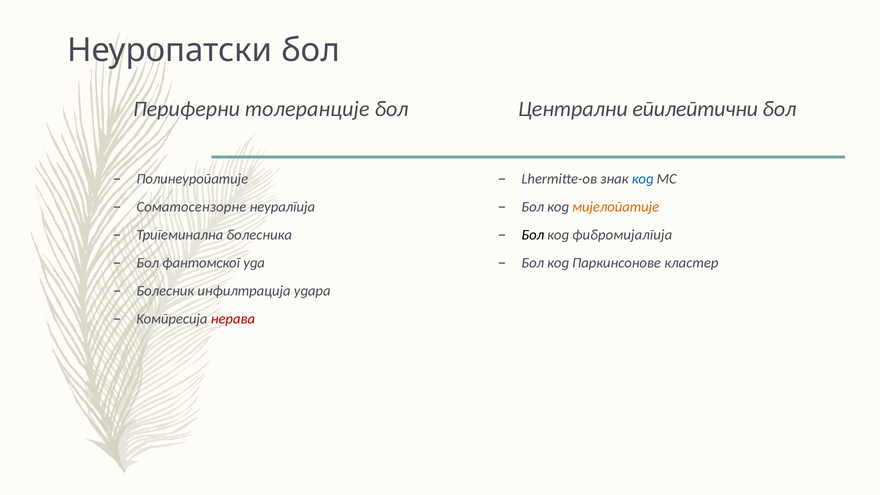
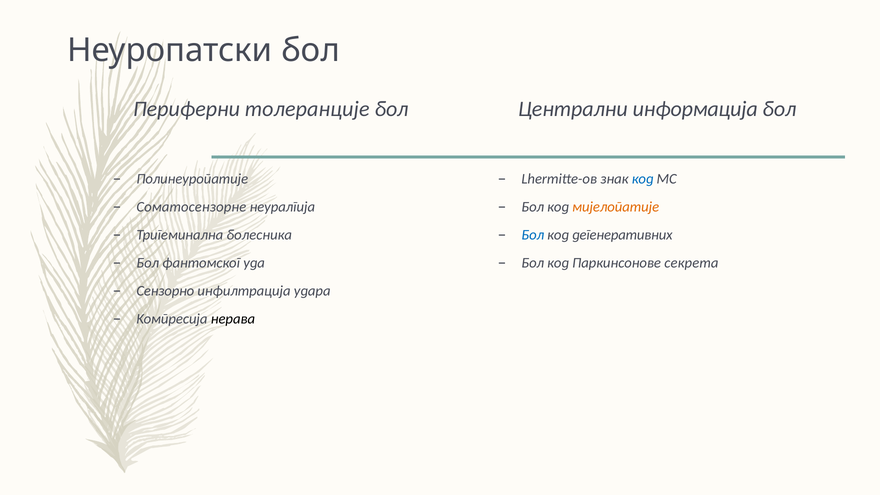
епилептични: епилептични -> информација (695, 109)
Бол colour: black -> blue (533, 235)
фибромијалгија: фибромијалгија -> дегенеративних (622, 235)
кластер: кластер -> секрета (691, 263)
Болесник: Болесник -> Сензорно (165, 291)
нерава colour: red -> black (233, 319)
